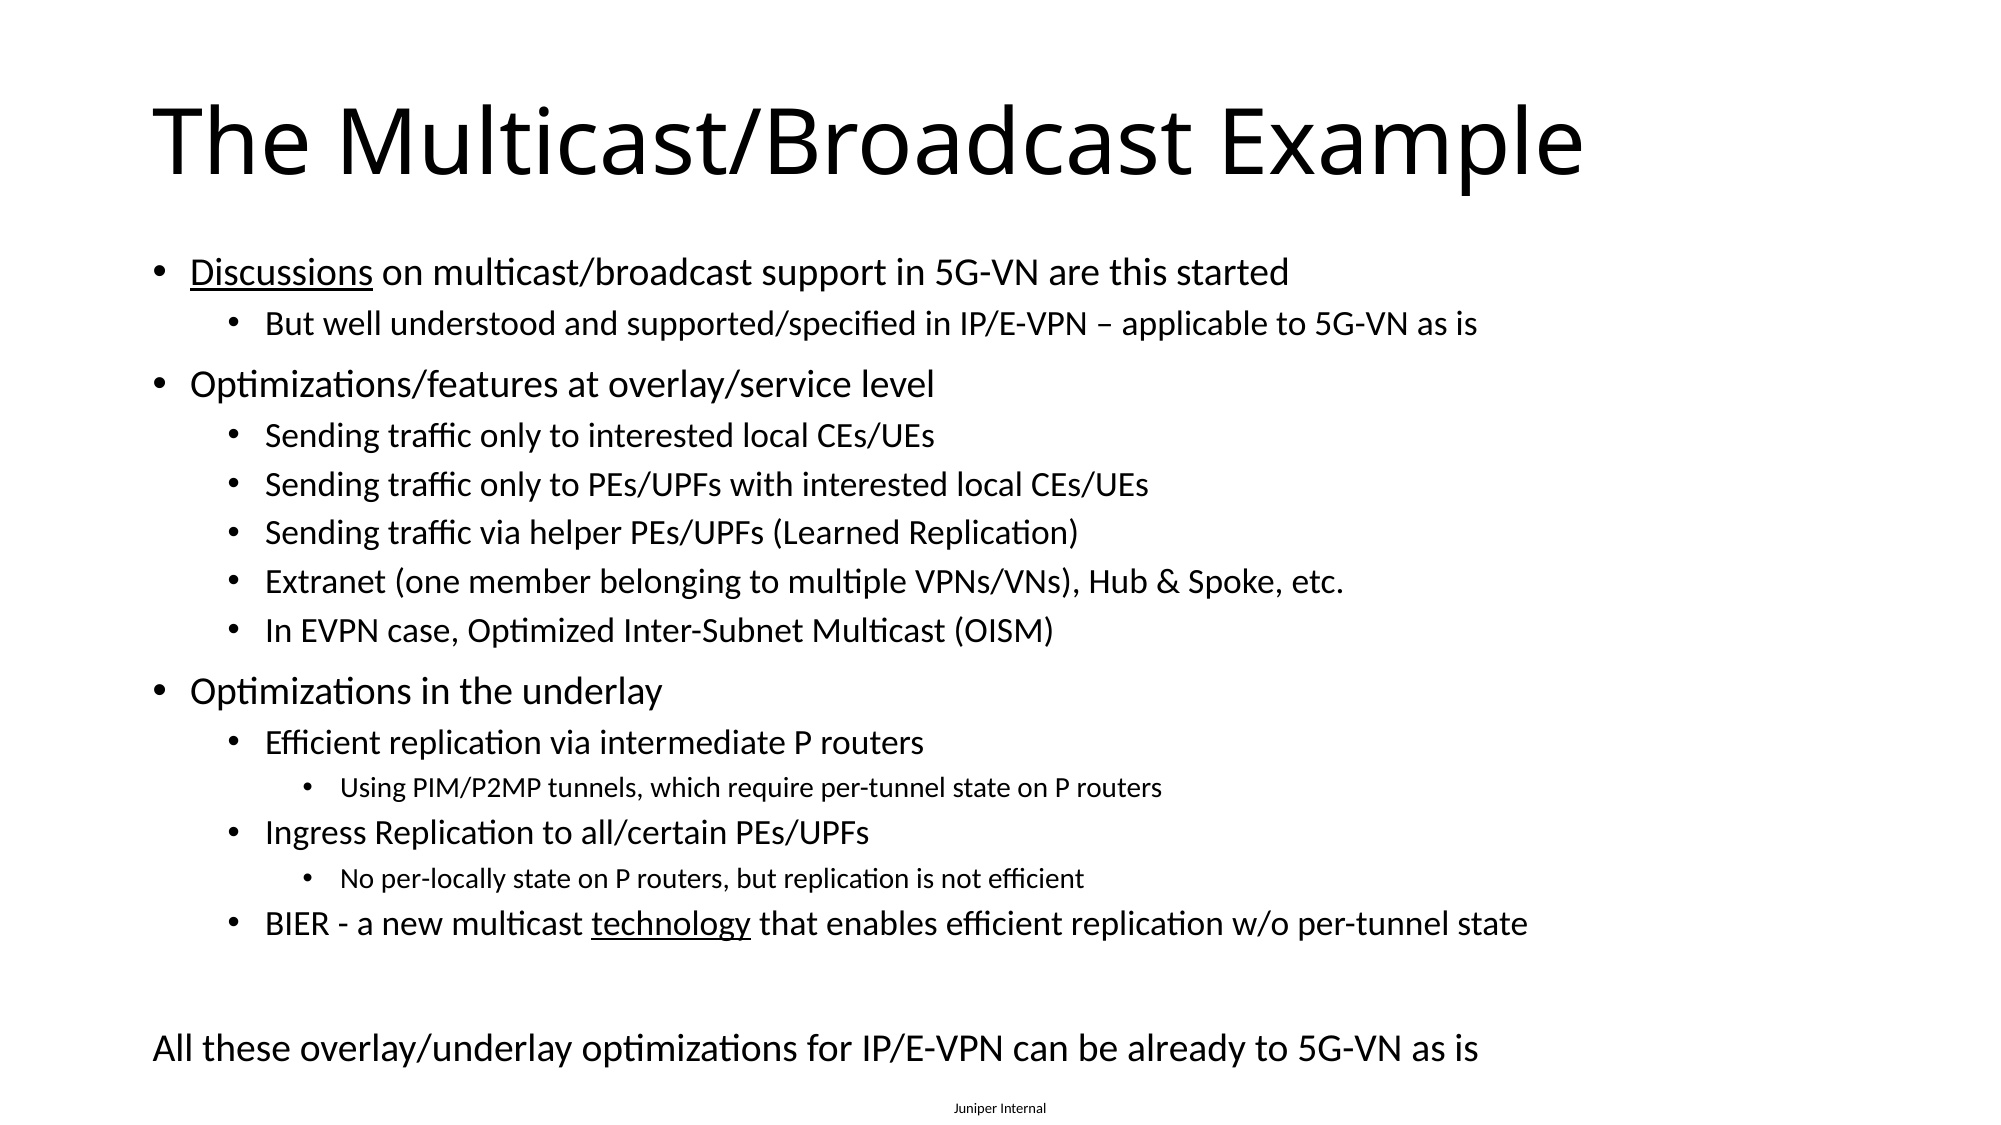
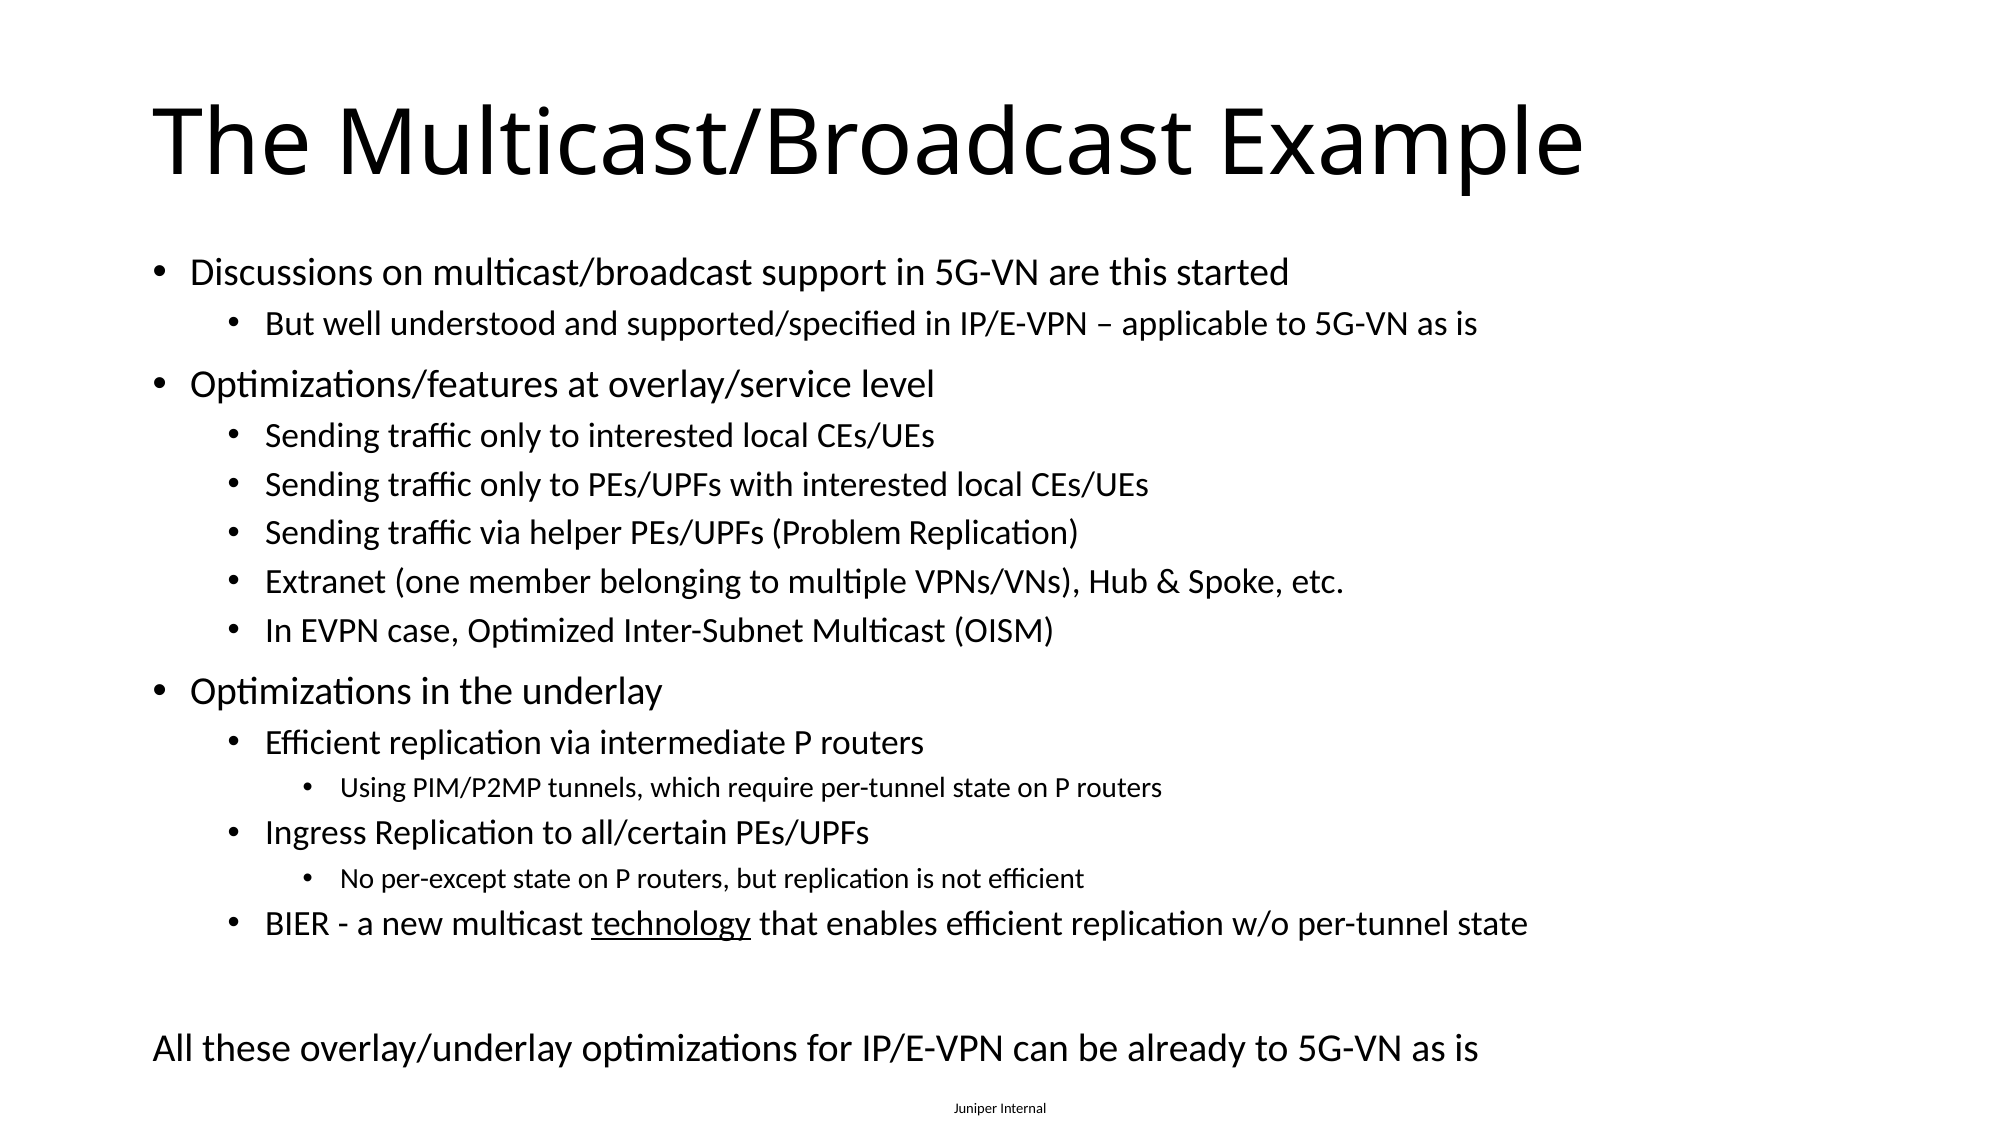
Discussions underline: present -> none (282, 273)
Learned: Learned -> Problem (836, 533)
per-locally: per-locally -> per-except (444, 879)
